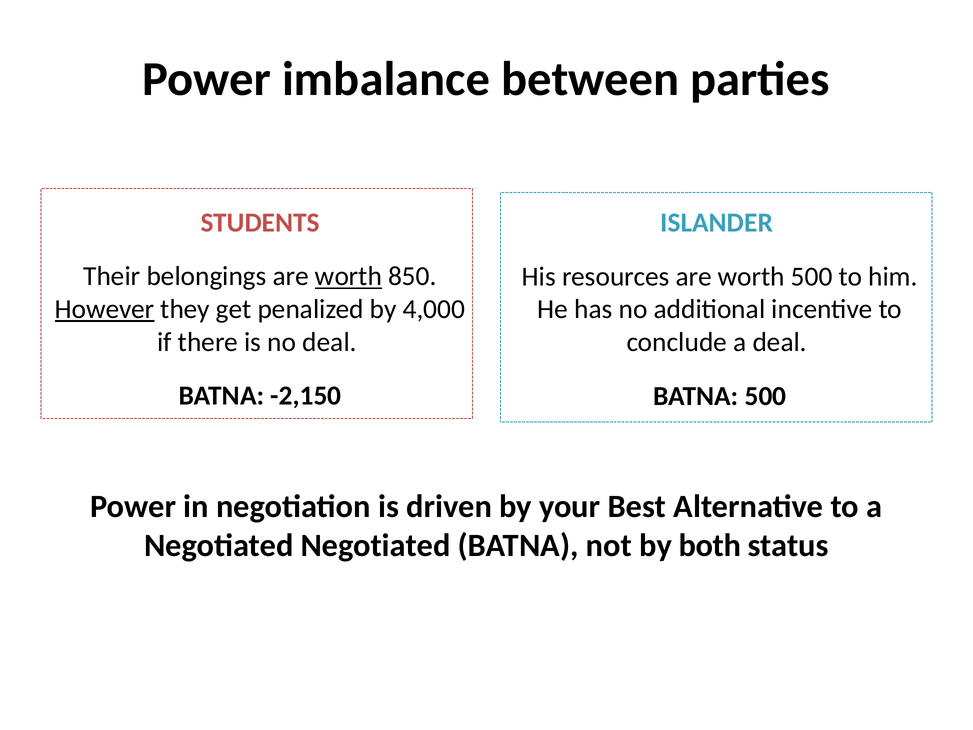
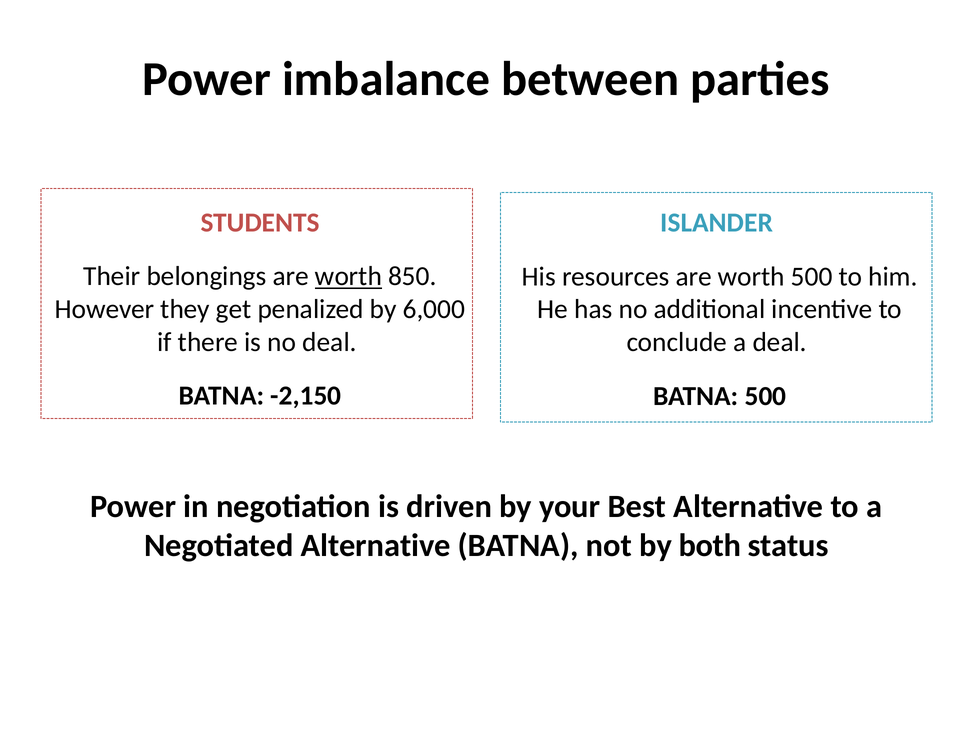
However underline: present -> none (105, 309)
4,000: 4,000 -> 6,000 (434, 309)
Negotiated Negotiated: Negotiated -> Alternative (376, 545)
